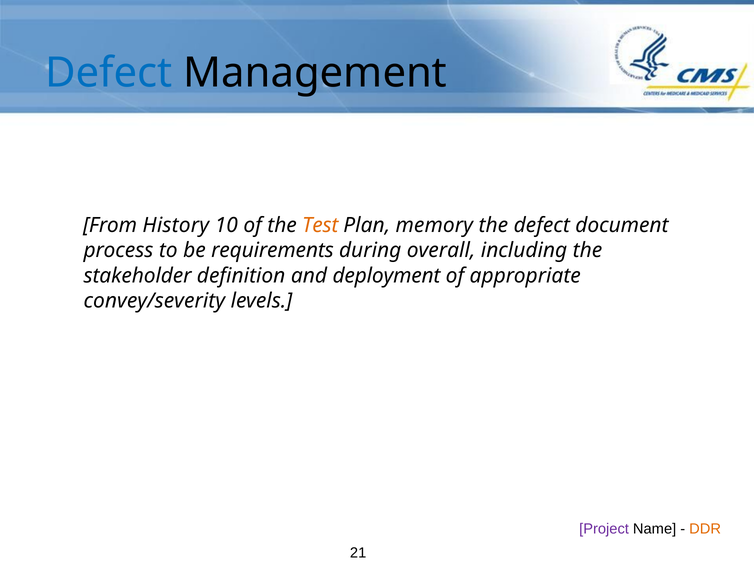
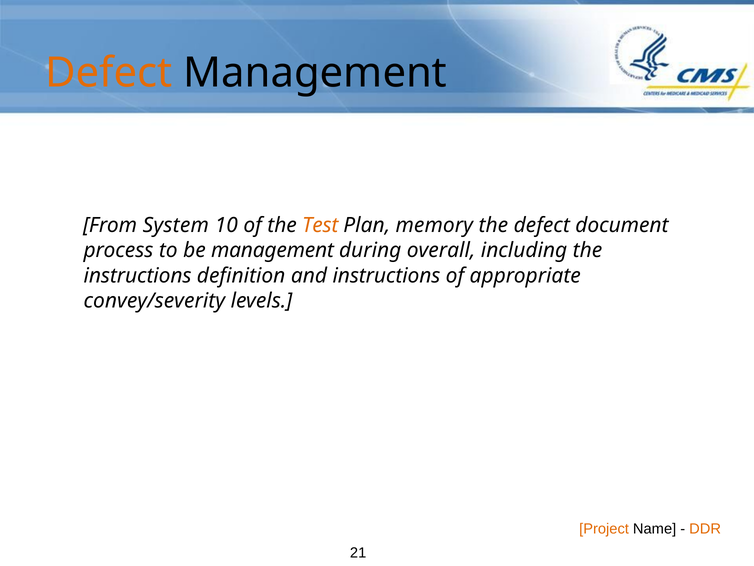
Defect colour: blue -> orange (109, 73)
History: History -> System (176, 225)
be requirements: requirements -> management (272, 250)
stakeholder: stakeholder -> instructions (138, 275)
and deployment: deployment -> instructions (386, 275)
Project colour: purple -> orange (604, 528)
